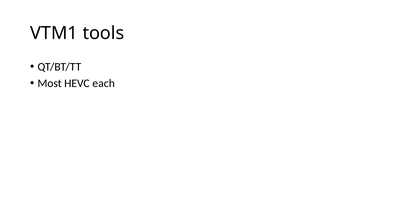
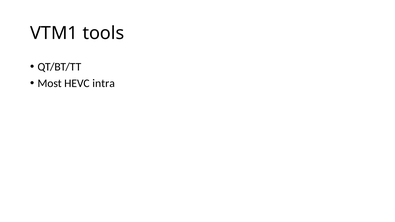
each: each -> intra (104, 83)
